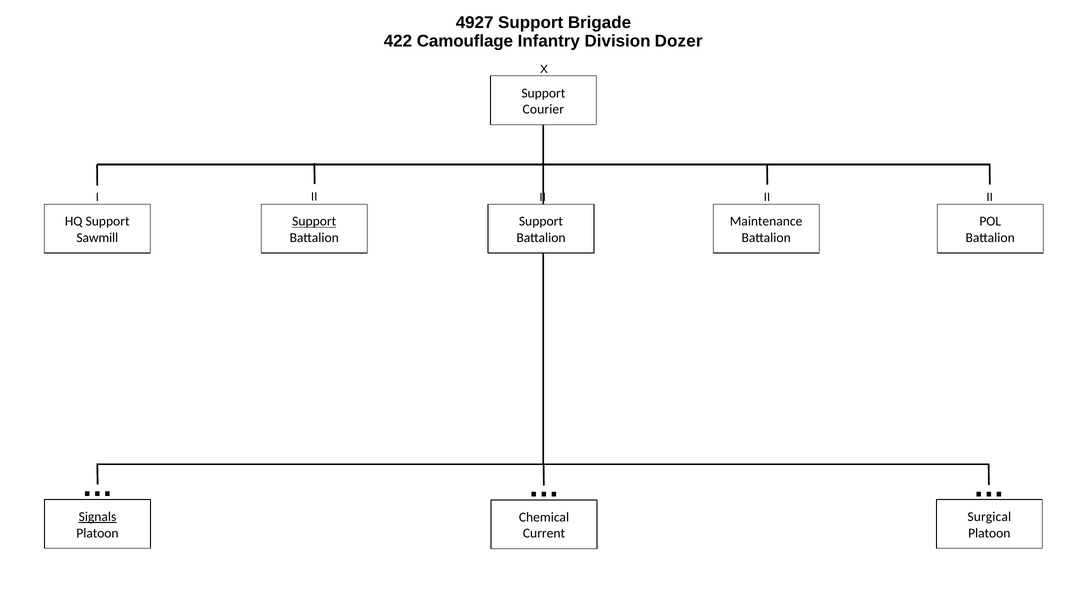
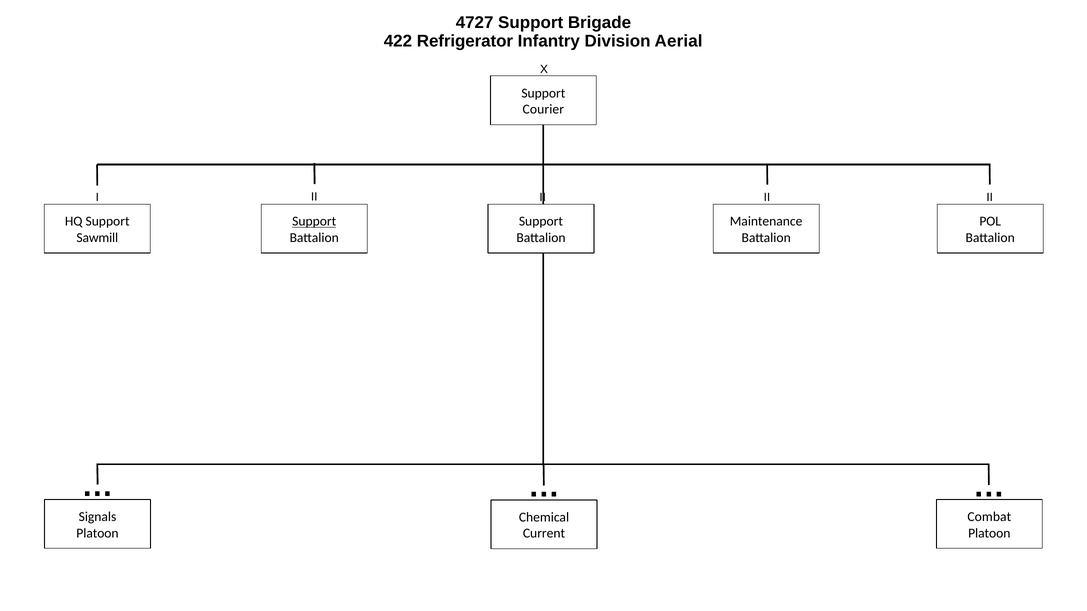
4927: 4927 -> 4727 (475, 23)
Camouflage: Camouflage -> Refrigerator (465, 41)
Dozer: Dozer -> Aerial (679, 41)
Signals underline: present -> none (98, 517)
Surgical: Surgical -> Combat (989, 517)
